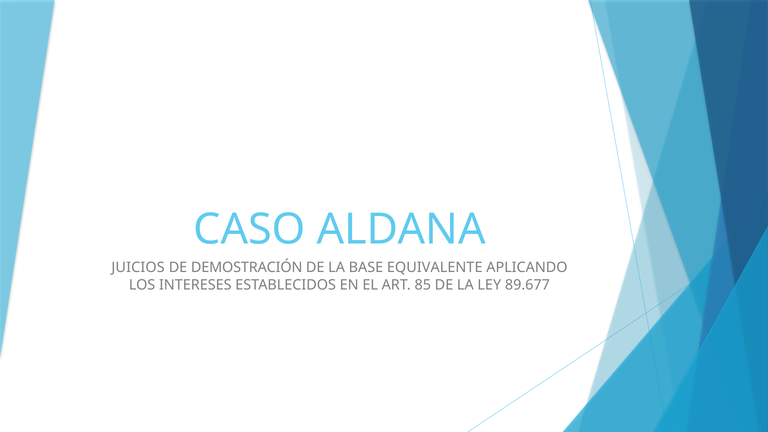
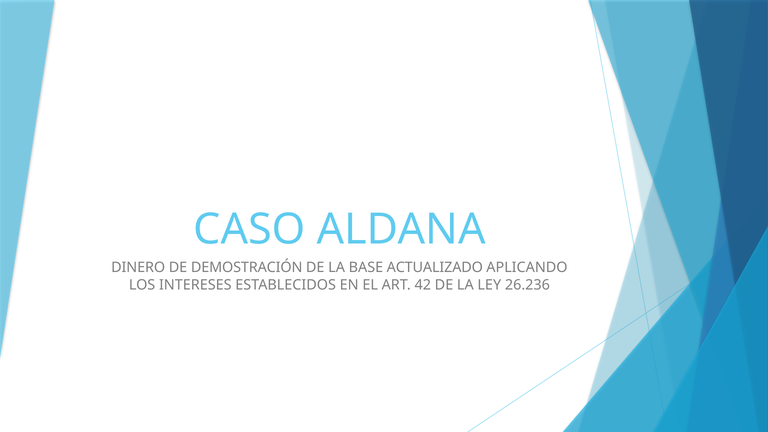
JUICIOS: JUICIOS -> DINERO (138, 268)
EQUIVALENTE: EQUIVALENTE -> ACTUALIZADO (435, 268)
85: 85 -> 42 (423, 285)
89.677: 89.677 -> 26.236 (527, 285)
